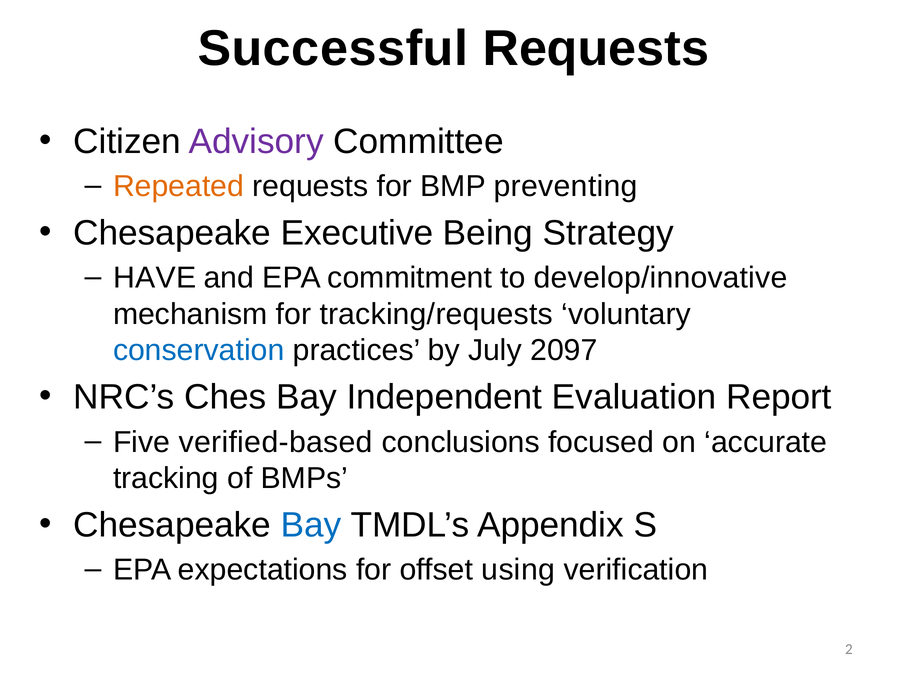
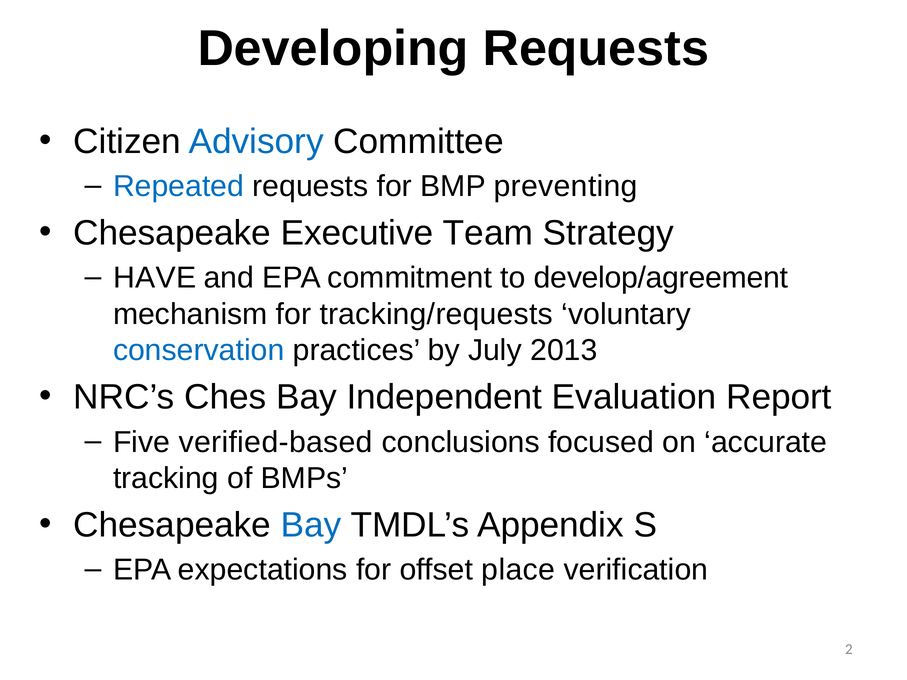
Successful: Successful -> Developing (333, 49)
Advisory colour: purple -> blue (256, 141)
Repeated colour: orange -> blue (179, 186)
Being: Being -> Team (488, 233)
develop/innovative: develop/innovative -> develop/agreement (661, 278)
2097: 2097 -> 2013 (564, 351)
using: using -> place (518, 570)
